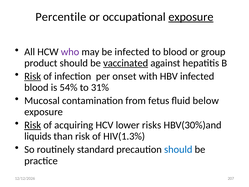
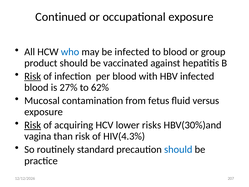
Percentile: Percentile -> Continued (61, 17)
exposure underline: present -> none (191, 17)
who colour: purple -> blue (70, 52)
vaccinated underline: present -> none (126, 63)
per onset: onset -> blood (124, 76)
54%: 54% -> 27% (69, 87)
31%: 31% -> 62% (100, 87)
below: below -> versus (206, 101)
liquids: liquids -> vagina (38, 136)
HIV(1.3%: HIV(1.3% -> HIV(4.3% (124, 136)
